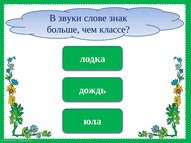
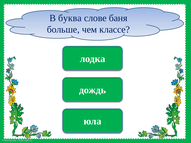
звуки: звуки -> буква (70, 18)
знак: знак -> баня (118, 18)
